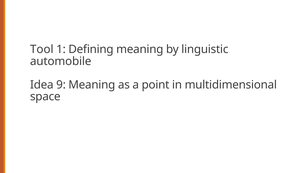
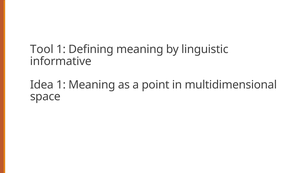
automobile: automobile -> informative (61, 61)
Idea 9: 9 -> 1 (61, 85)
